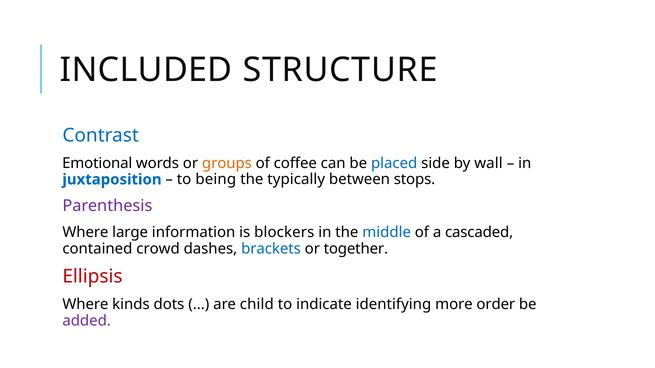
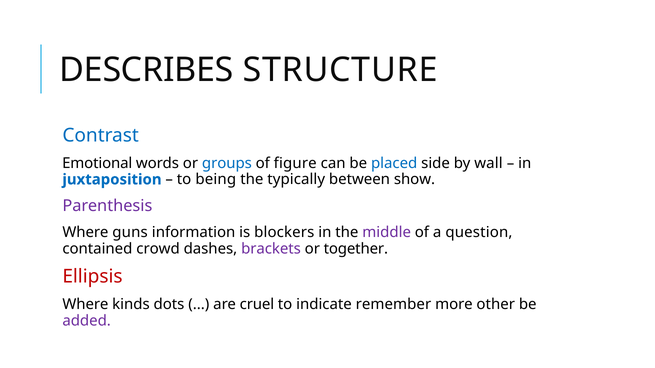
INCLUDED: INCLUDED -> DESCRIBES (146, 70)
groups colour: orange -> blue (227, 163)
coffee: coffee -> figure (295, 163)
stops: stops -> show (414, 180)
large: large -> guns (130, 233)
middle colour: blue -> purple (387, 233)
cascaded: cascaded -> question (479, 233)
brackets colour: blue -> purple (271, 249)
child: child -> cruel (257, 305)
identifying: identifying -> remember (393, 305)
order: order -> other (496, 305)
